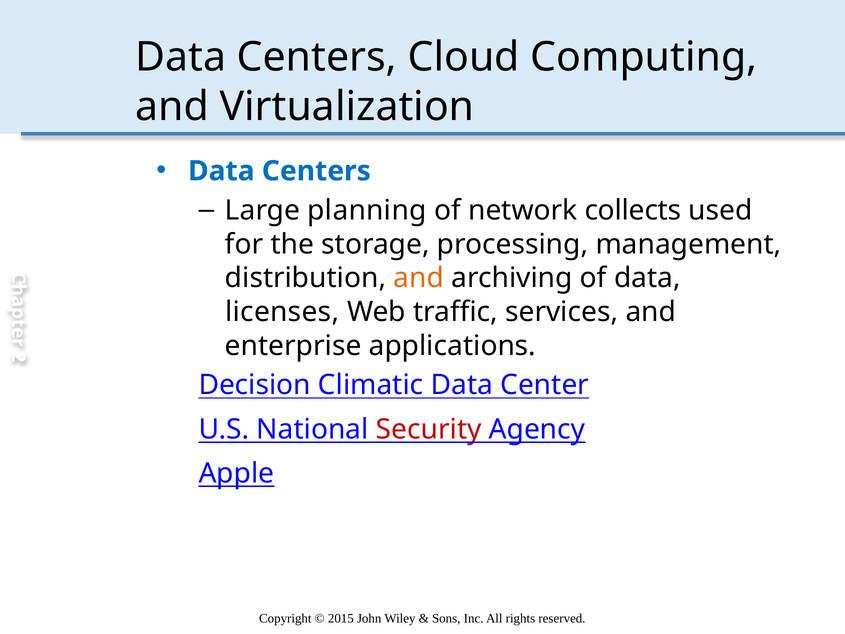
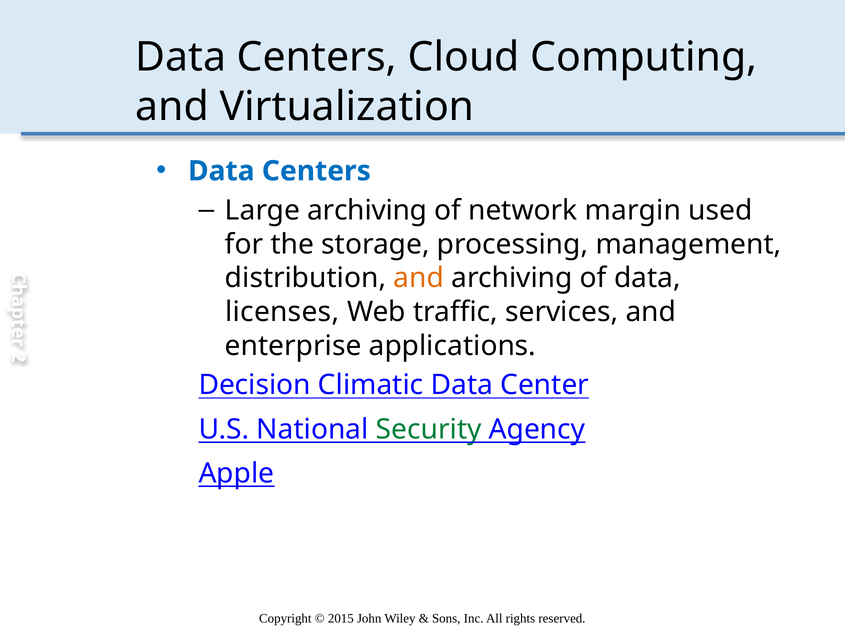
Large planning: planning -> archiving (367, 210)
collects: collects -> margin (633, 210)
Security colour: red -> green (429, 429)
